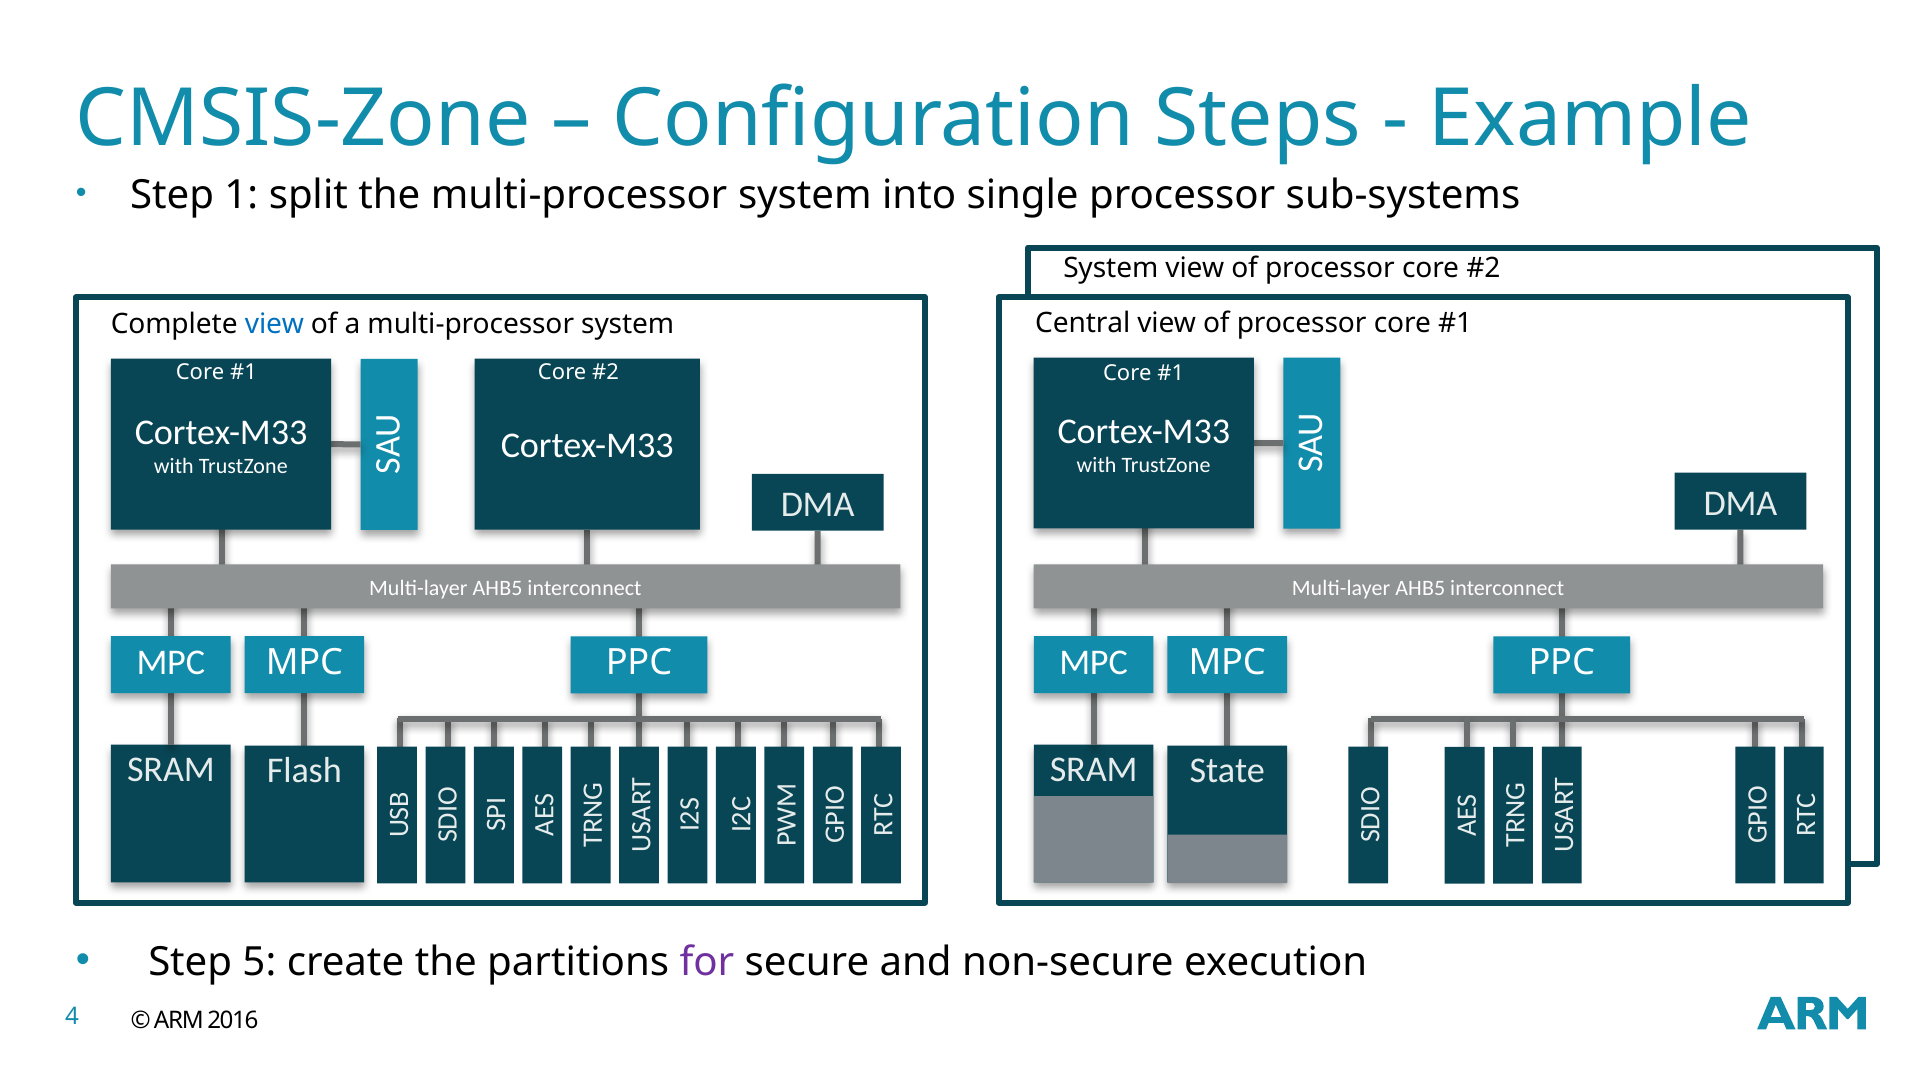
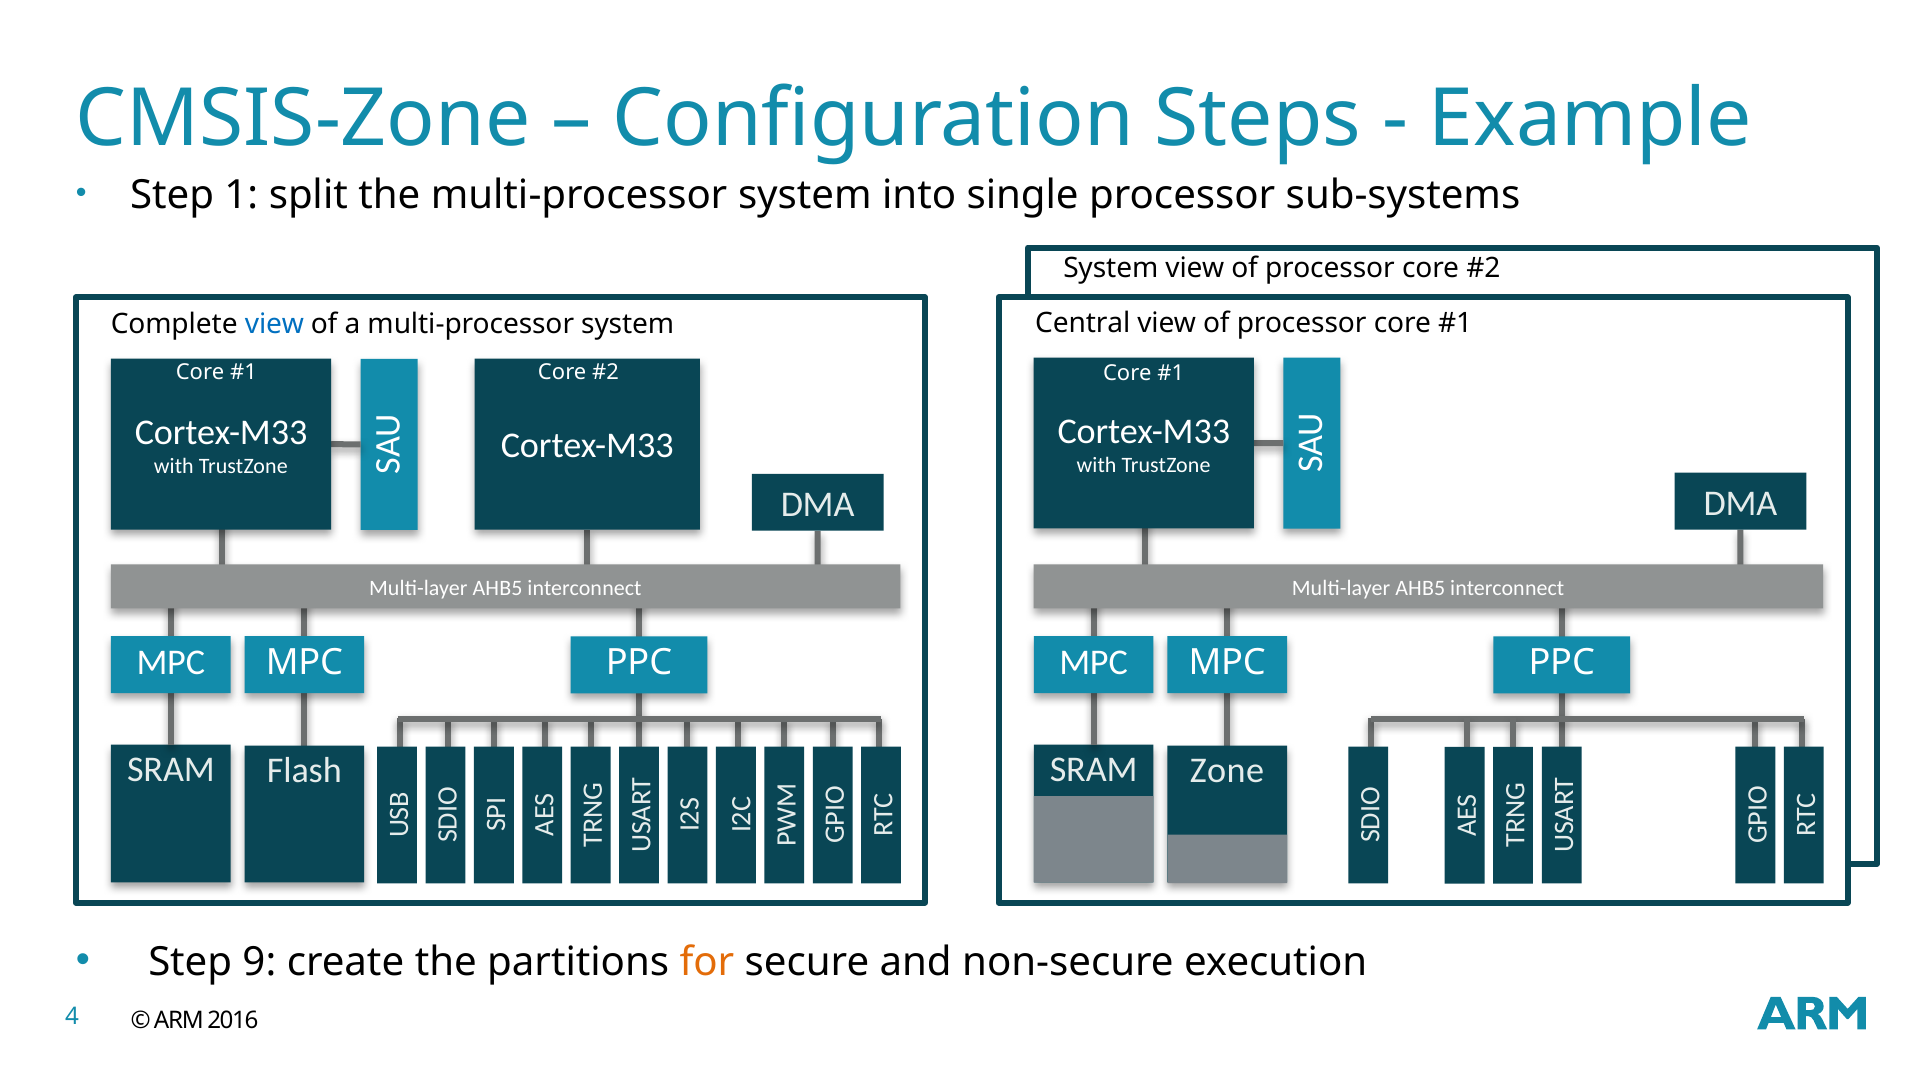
State: State -> Zone (1227, 771)
5: 5 -> 9 (259, 962)
for colour: purple -> orange (707, 962)
